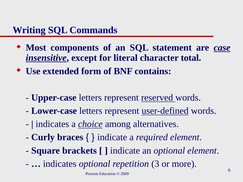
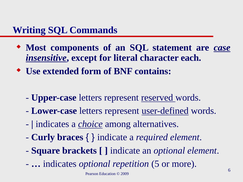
total: total -> each (191, 58)
3: 3 -> 5 (155, 164)
